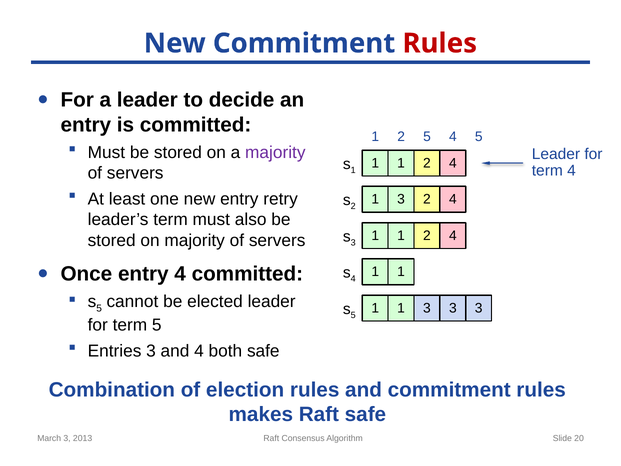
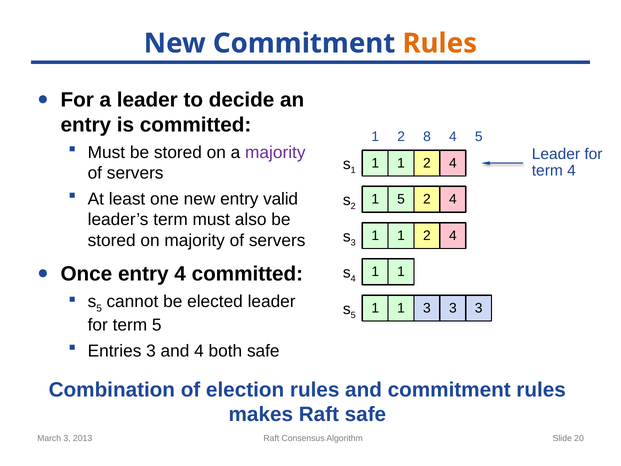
Rules colour: red -> orange (440, 43)
2 5: 5 -> 8 (427, 136)
retry: retry -> valid (281, 199)
1 3: 3 -> 5 (401, 199)
